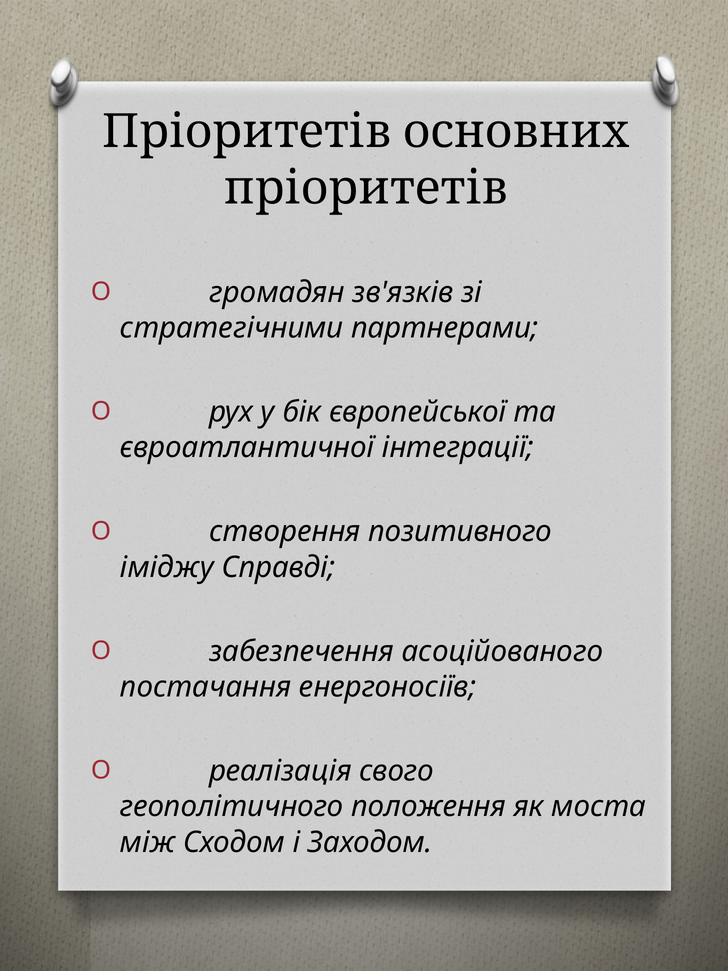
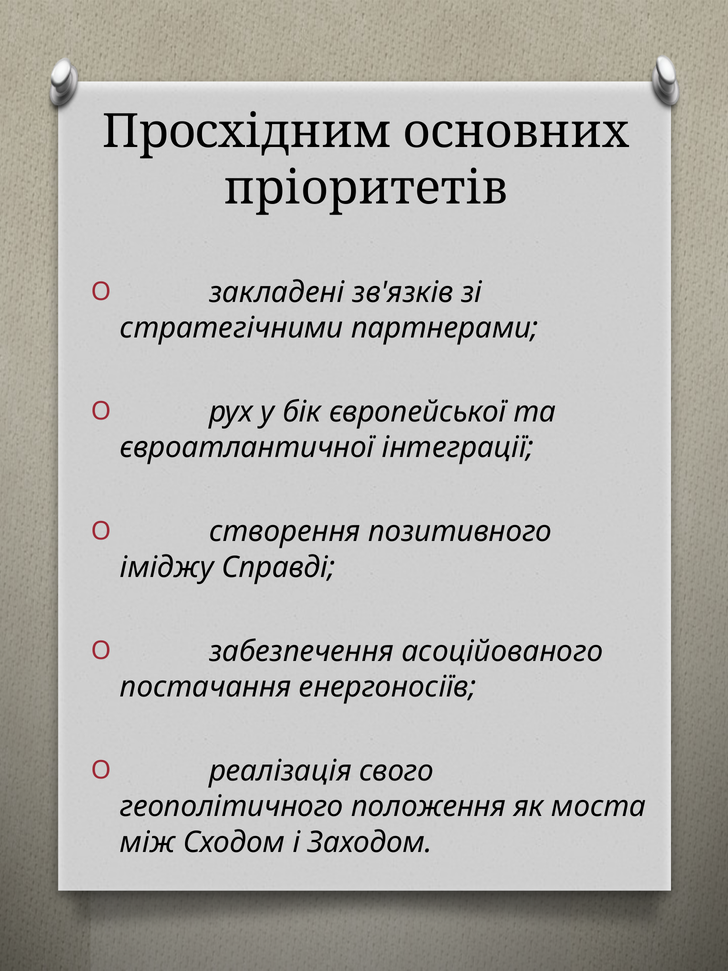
Пріоритетів: Пріоритетів -> Просхідним (247, 132)
громадян: громадян -> закладені (277, 292)
